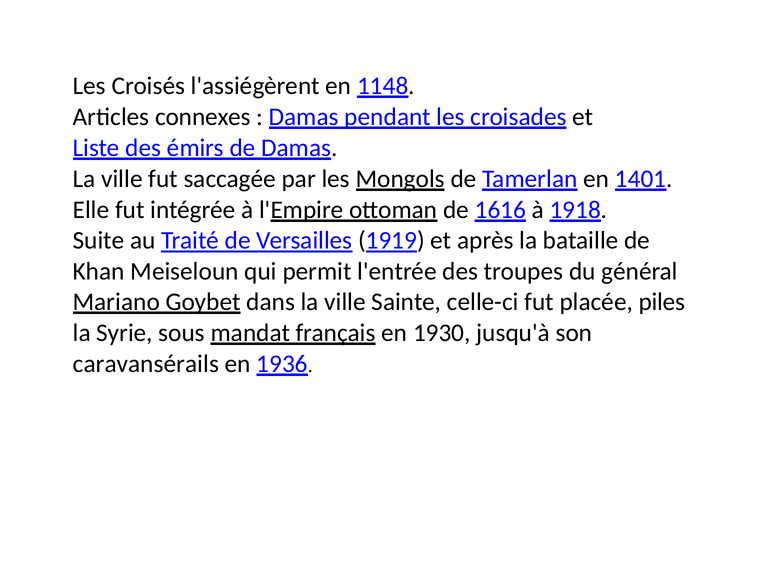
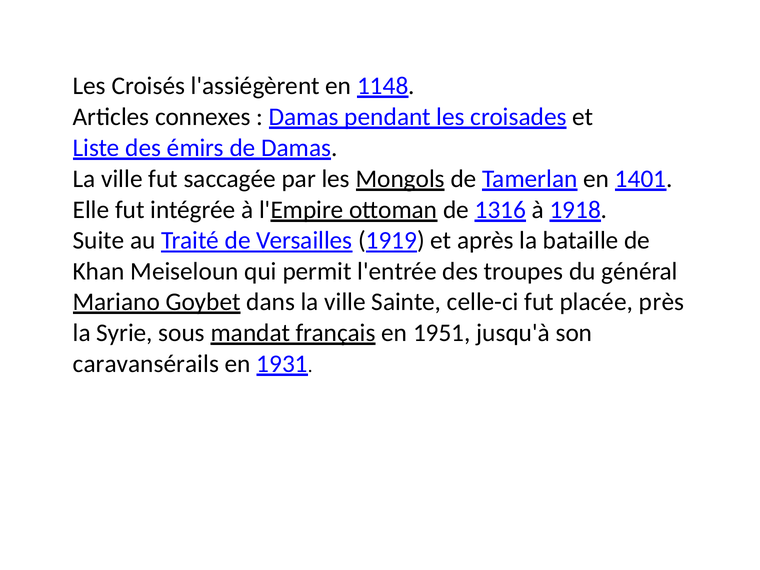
1616: 1616 -> 1316 (500, 210)
piles: piles -> près (662, 302)
1930: 1930 -> 1951 (442, 333)
1936: 1936 -> 1931 (282, 364)
